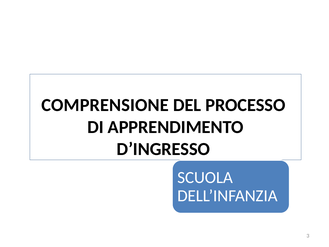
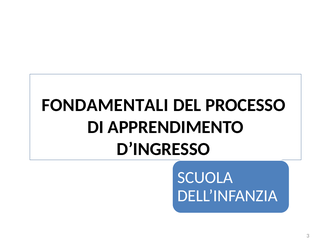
COMPRENSIONE: COMPRENSIONE -> FONDAMENTALI (105, 105)
